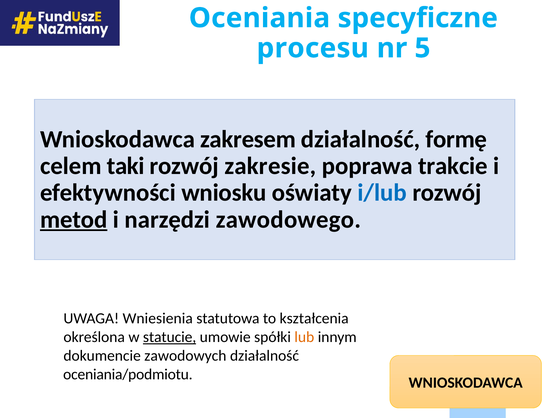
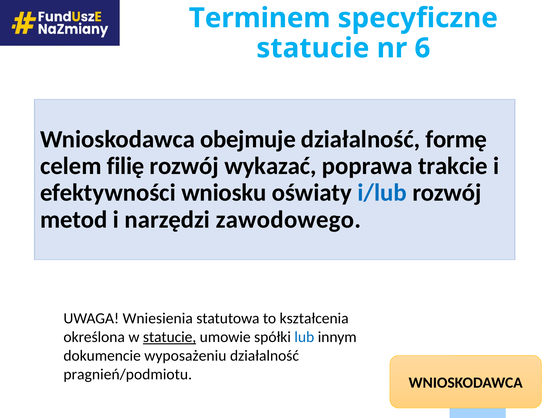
Oceniania: Oceniania -> Terminem (260, 18)
procesu: procesu -> statucie (313, 48)
5: 5 -> 6 (422, 48)
zakresem: zakresem -> obejmuje (248, 139)
taki: taki -> filię (126, 166)
zakresie: zakresie -> wykazać (270, 166)
metod underline: present -> none (74, 219)
lub colour: orange -> blue (304, 337)
zawodowych: zawodowych -> wyposażeniu (185, 355)
oceniania/podmiotu: oceniania/podmiotu -> pragnień/podmiotu (128, 374)
